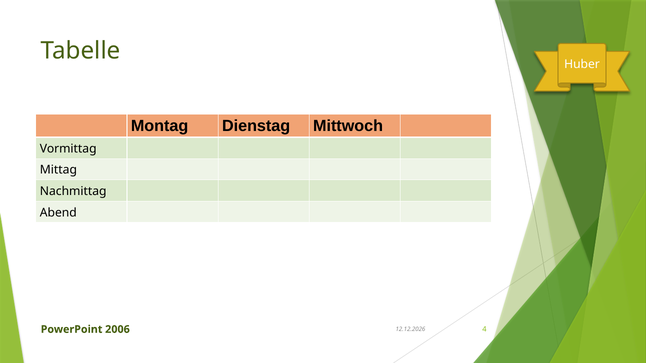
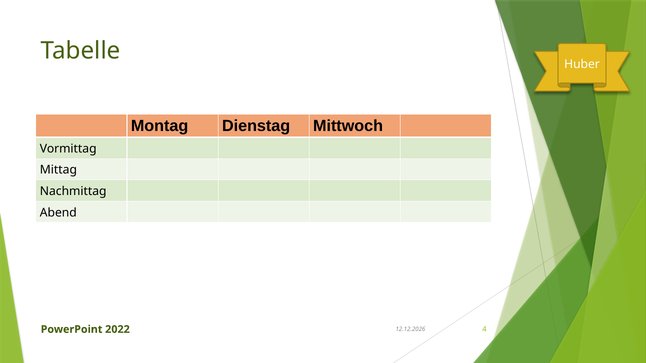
2006: 2006 -> 2022 (117, 330)
